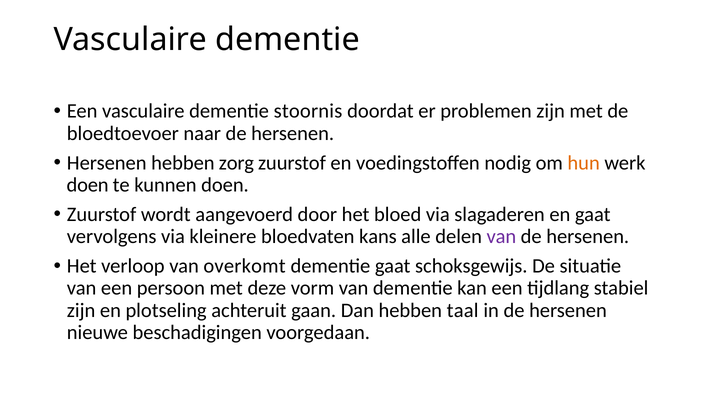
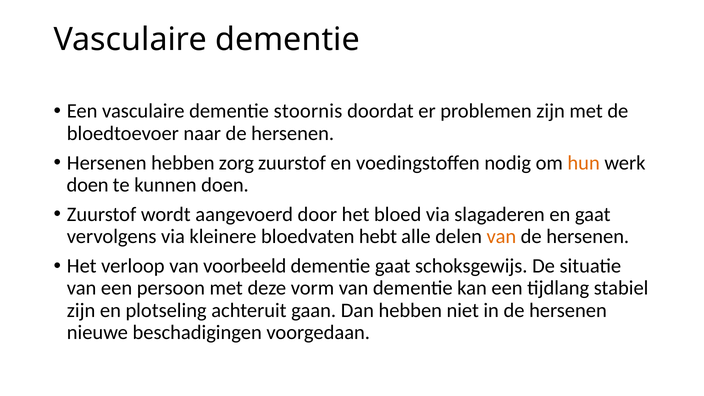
kans: kans -> hebt (378, 237)
van colour: purple -> orange (501, 237)
overkomt: overkomt -> voorbeeld (245, 266)
taal: taal -> niet (463, 310)
